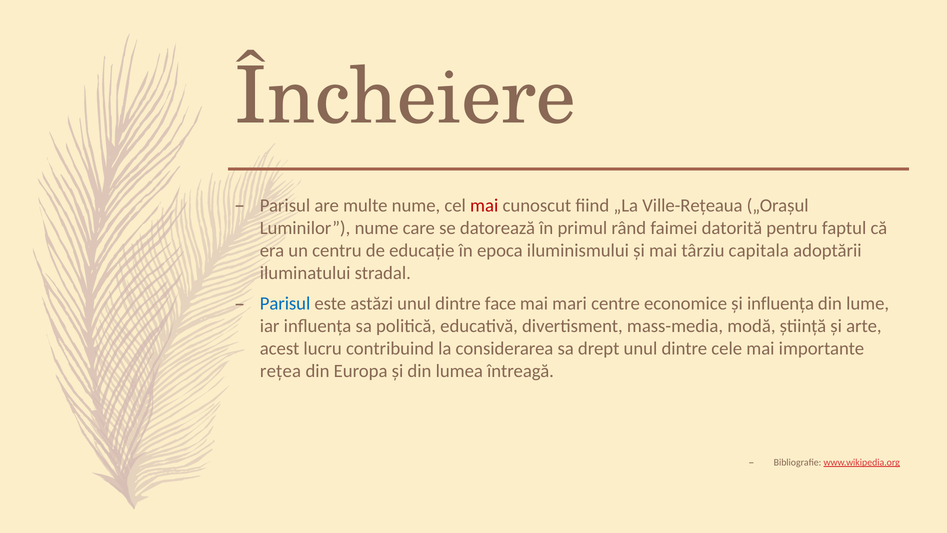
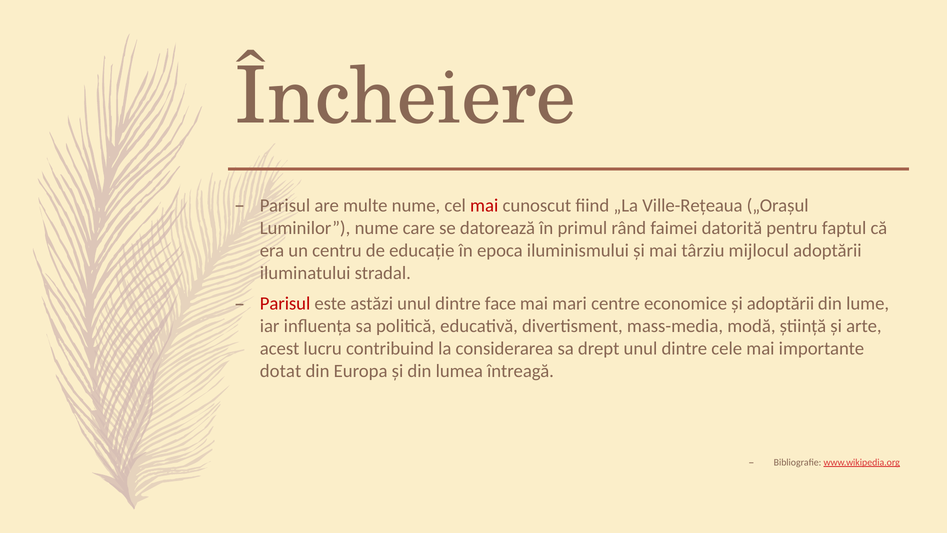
capitala: capitala -> mijlocul (759, 250)
Parisul colour: blue -> red (285, 304)
și influența: influența -> adoptării (781, 304)
rețea: rețea -> dotat (281, 371)
